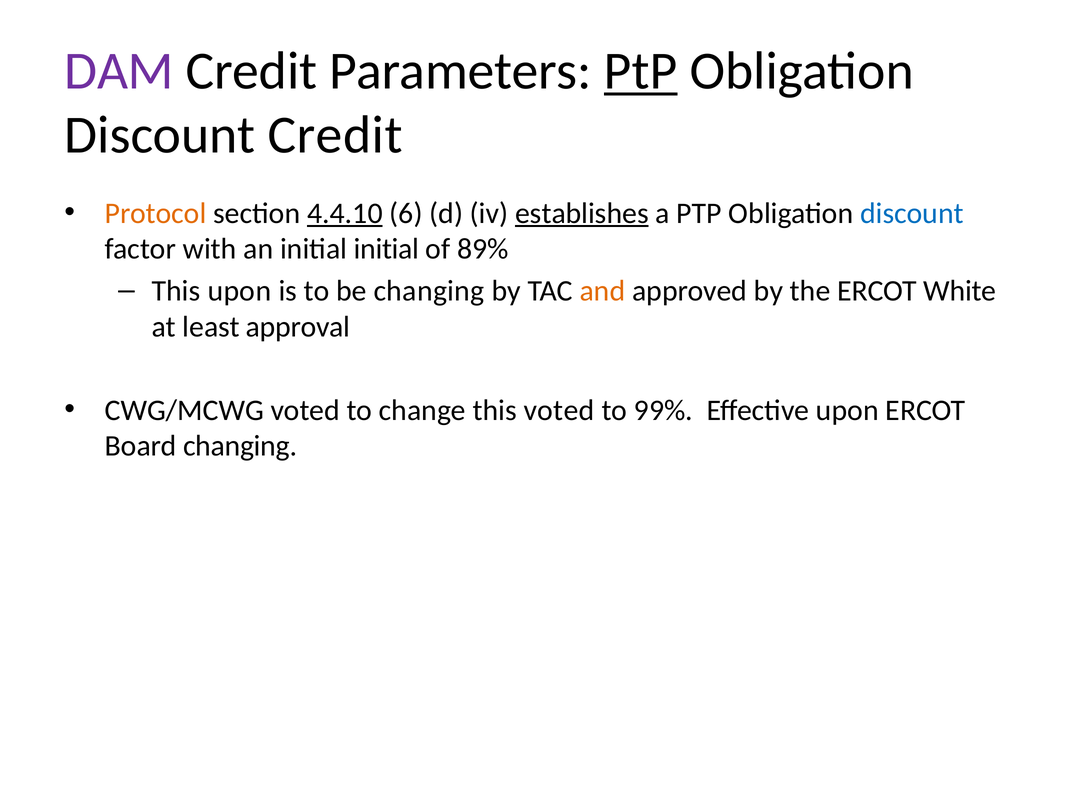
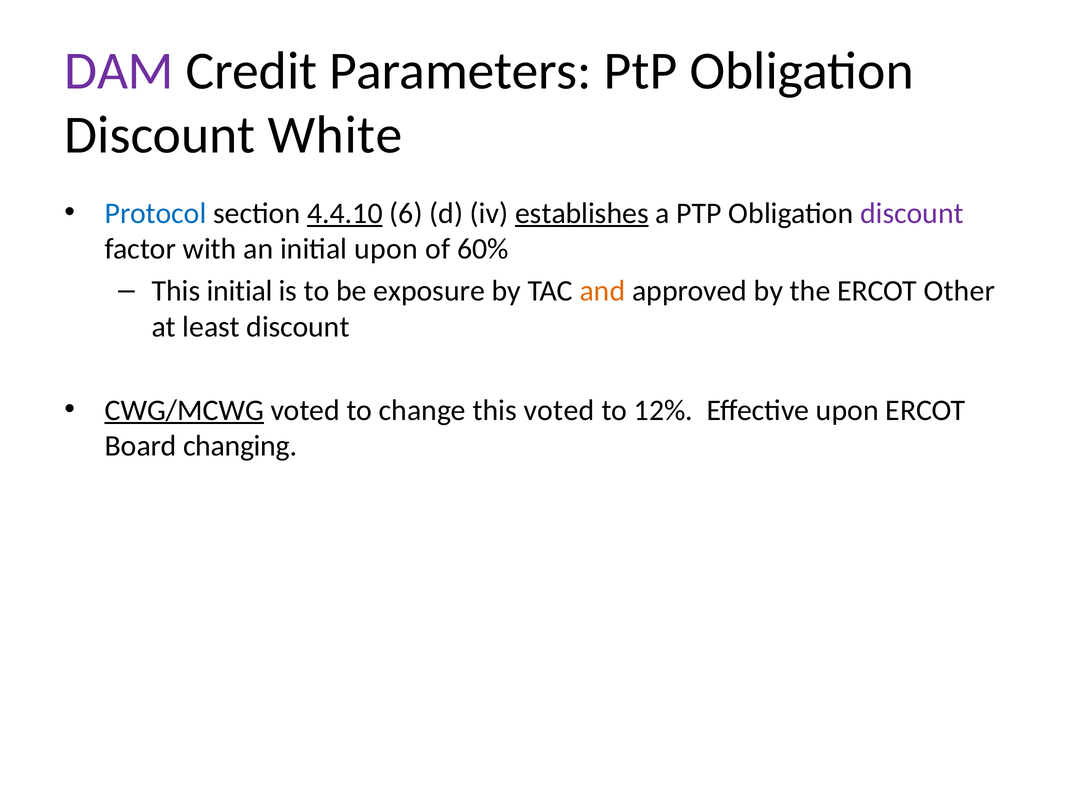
PtP underline: present -> none (641, 71)
Discount Credit: Credit -> White (335, 135)
Protocol colour: orange -> blue (156, 213)
discount colour: blue -> purple (912, 213)
initial initial: initial -> upon (386, 249)
89%: 89% -> 60% (483, 249)
This upon: upon -> initial (240, 291)
be changing: changing -> exposure (429, 291)
White: White -> Other (959, 291)
least approval: approval -> discount (298, 327)
CWG/MCWG underline: none -> present (184, 411)
99%: 99% -> 12% (663, 411)
